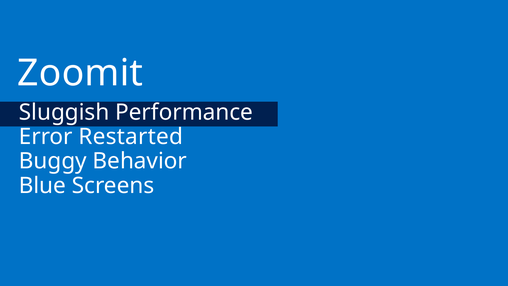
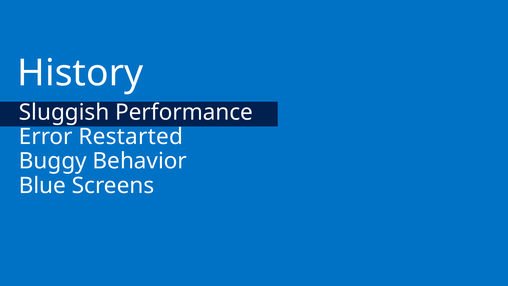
Zoomit: Zoomit -> History (80, 73)
